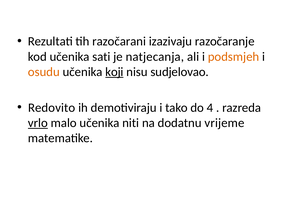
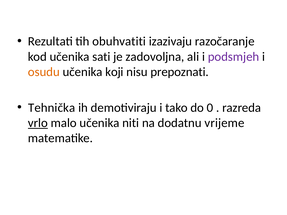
razočarani: razočarani -> obuhvatiti (119, 41)
natjecanja: natjecanja -> zadovoljna (155, 57)
podsmjeh colour: orange -> purple (234, 57)
koji underline: present -> none (114, 72)
sudjelovao: sudjelovao -> prepoznati (180, 72)
Redovito: Redovito -> Tehnička (52, 108)
4: 4 -> 0 (210, 108)
